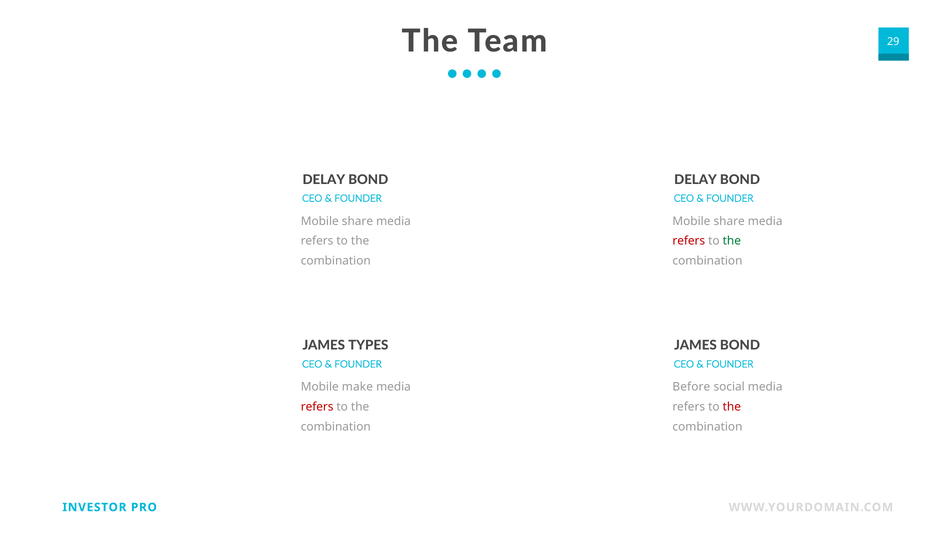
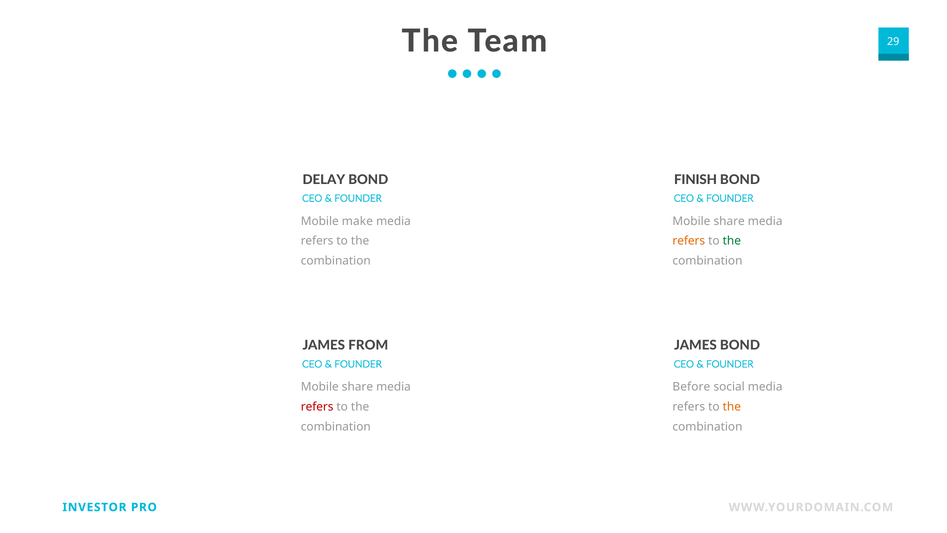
DELAY: DELAY -> FINISH (696, 180)
share: share -> make (357, 221)
refers colour: red -> orange (689, 241)
TYPES: TYPES -> FROM (368, 345)
make: make -> share (357, 387)
the colour: red -> orange (732, 407)
